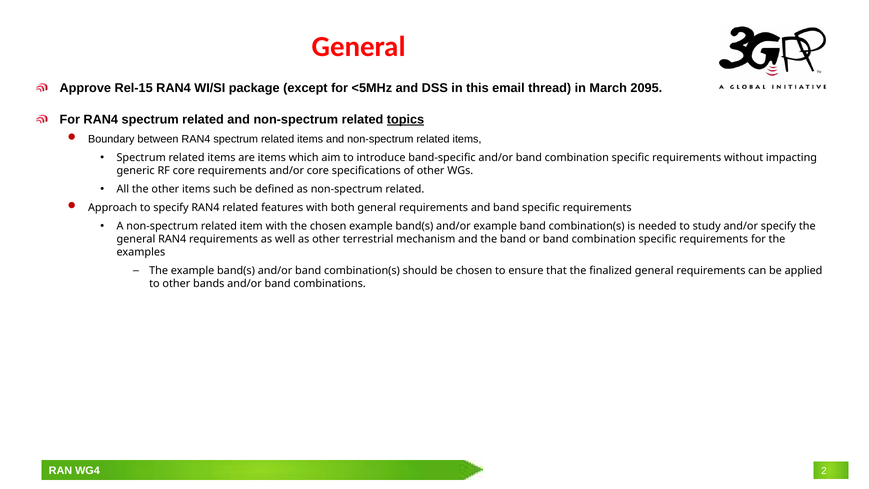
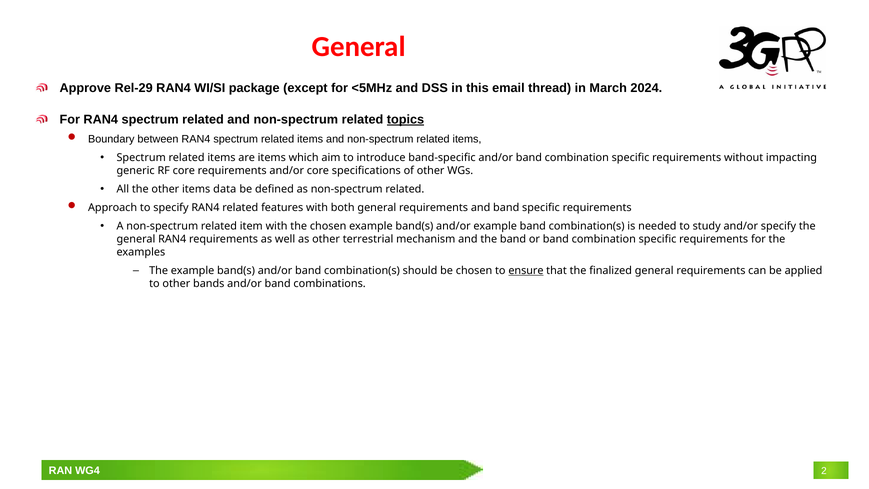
Rel-15: Rel-15 -> Rel-29 (134, 88)
2095: 2095 -> 2024 (646, 88)
such: such -> data (225, 189)
ensure underline: none -> present (526, 270)
